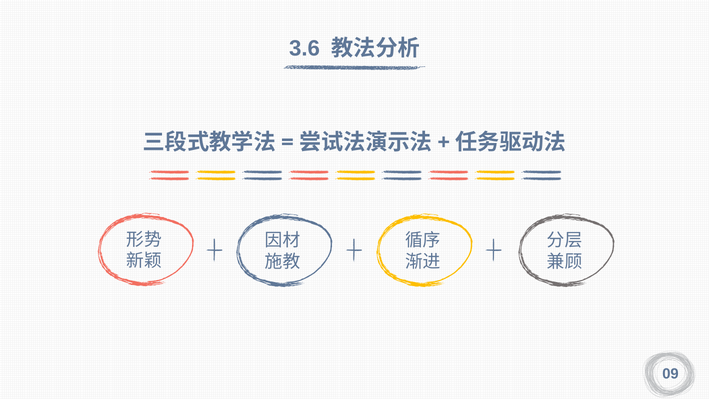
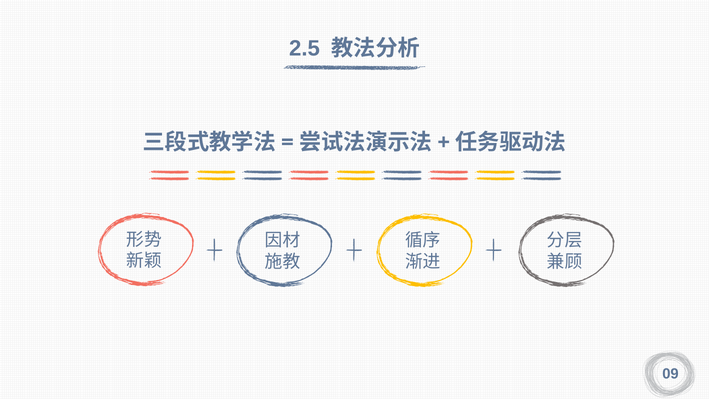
3.6: 3.6 -> 2.5 (304, 49)
